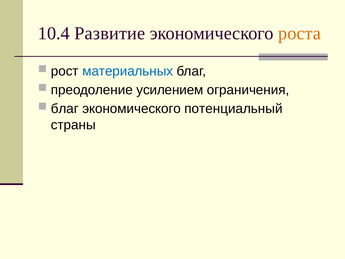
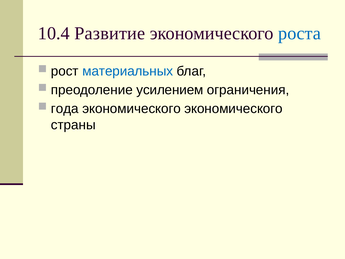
роста colour: orange -> blue (299, 33)
благ: благ -> года (65, 109)
экономического потенциальный: потенциальный -> экономического (234, 109)
